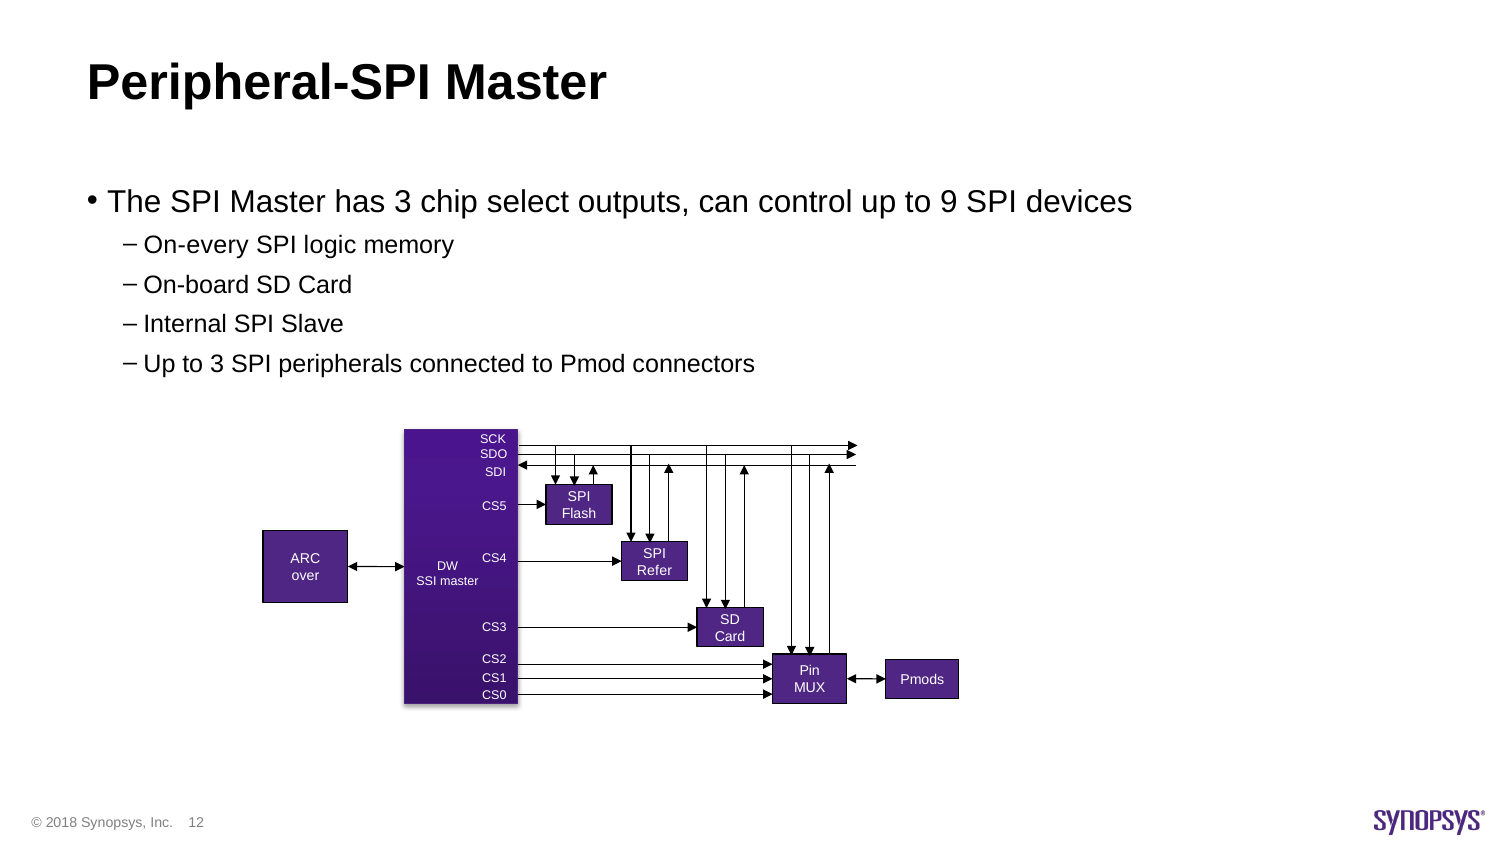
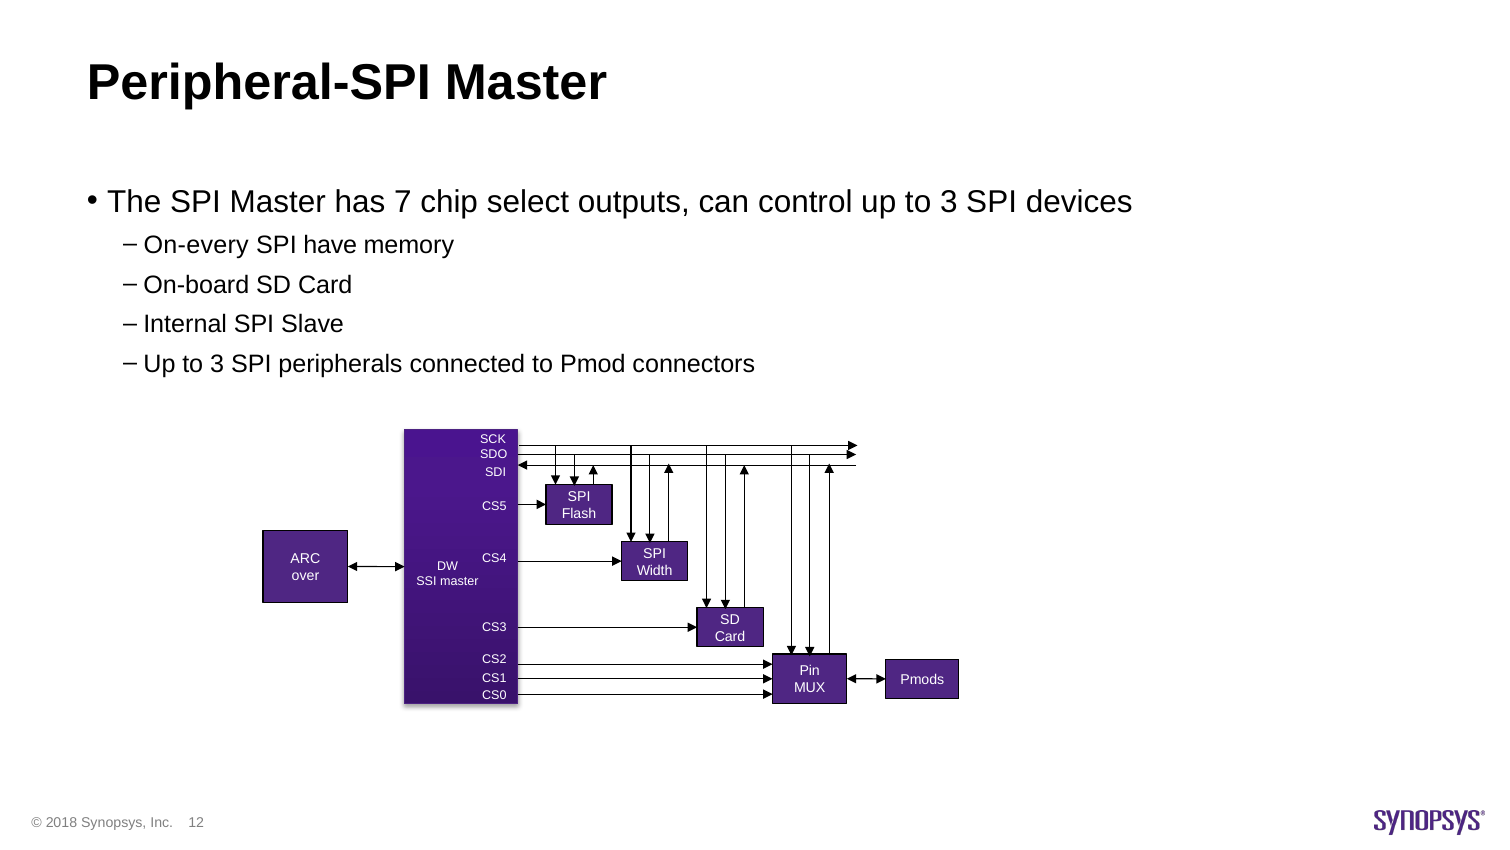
has 3: 3 -> 7 (403, 202)
control up to 9: 9 -> 3 (949, 202)
logic: logic -> have (330, 245)
Refer: Refer -> Width (655, 570)
